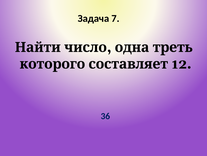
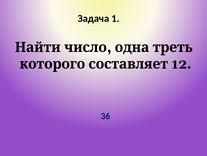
7: 7 -> 1 (115, 18)
